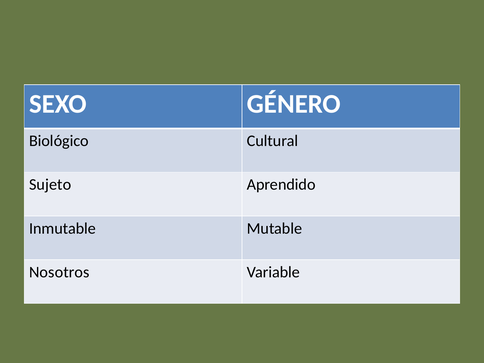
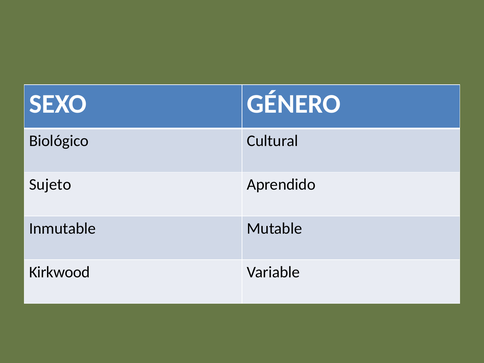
Nosotros: Nosotros -> Kirkwood (59, 272)
